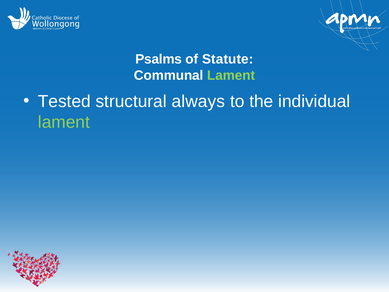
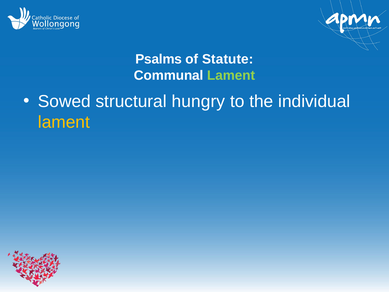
Tested: Tested -> Sowed (64, 101)
always: always -> hungry (198, 101)
lament colour: light green -> yellow (64, 122)
